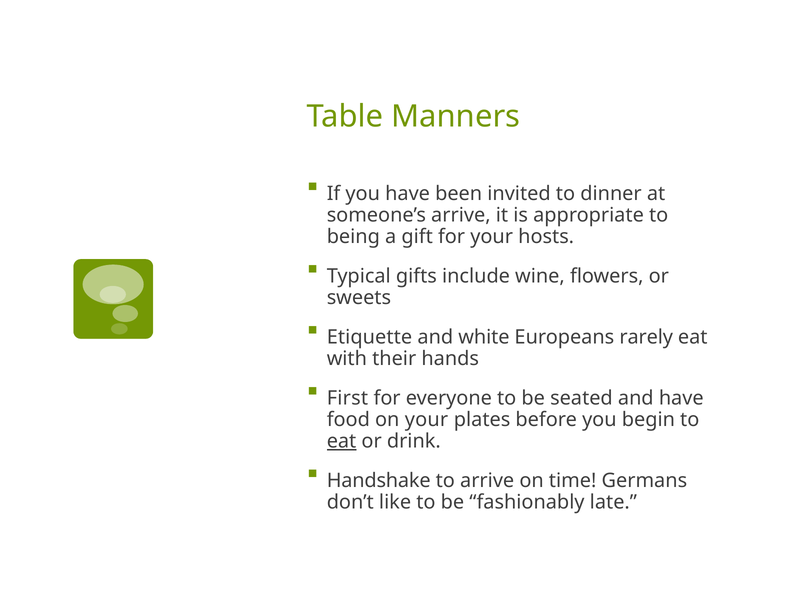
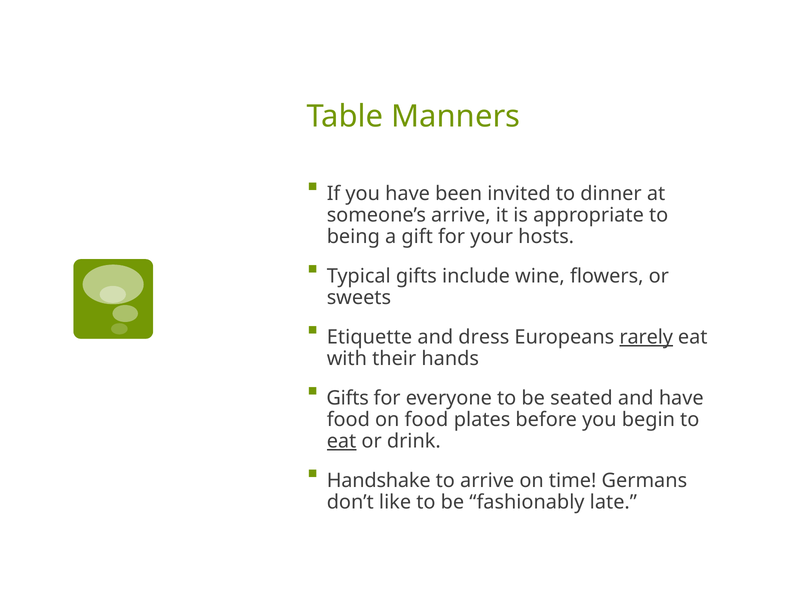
white: white -> dress (484, 337)
rarely underline: none -> present (646, 337)
First: First -> Gifts (348, 398)
on your: your -> food (426, 419)
